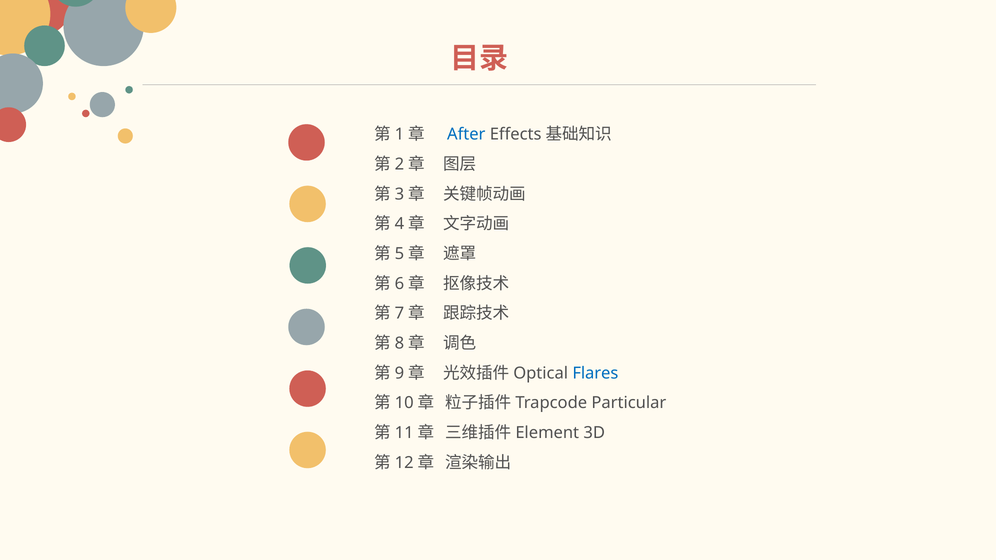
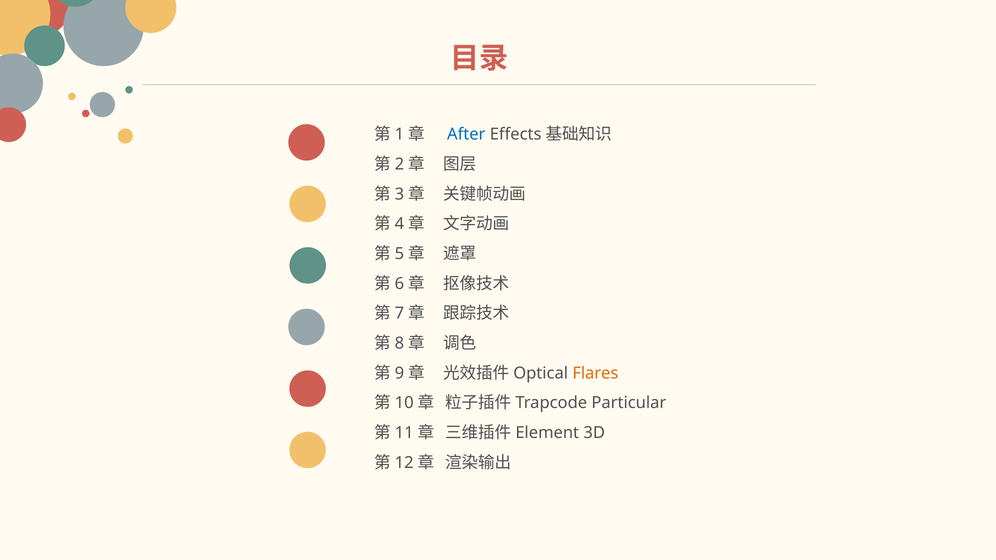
Flares colour: blue -> orange (595, 373)
